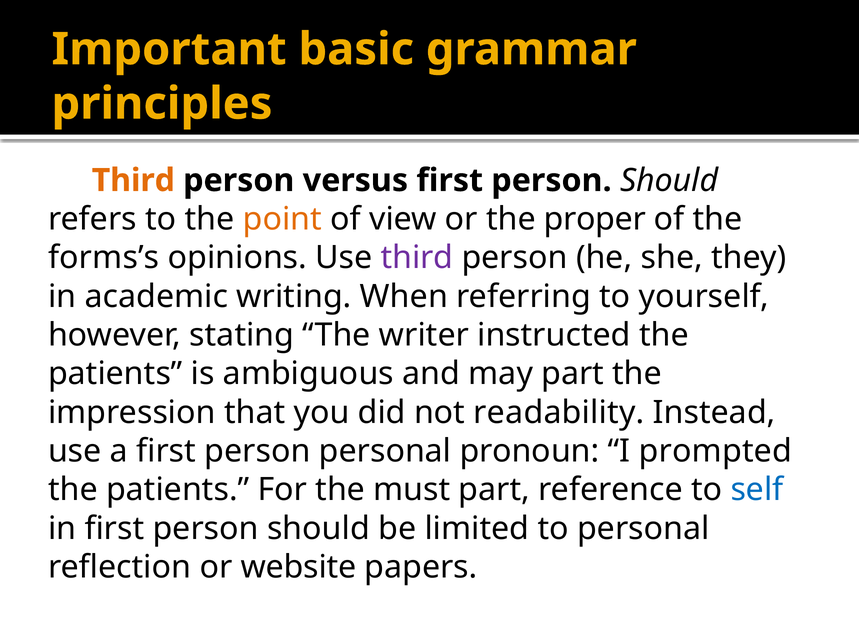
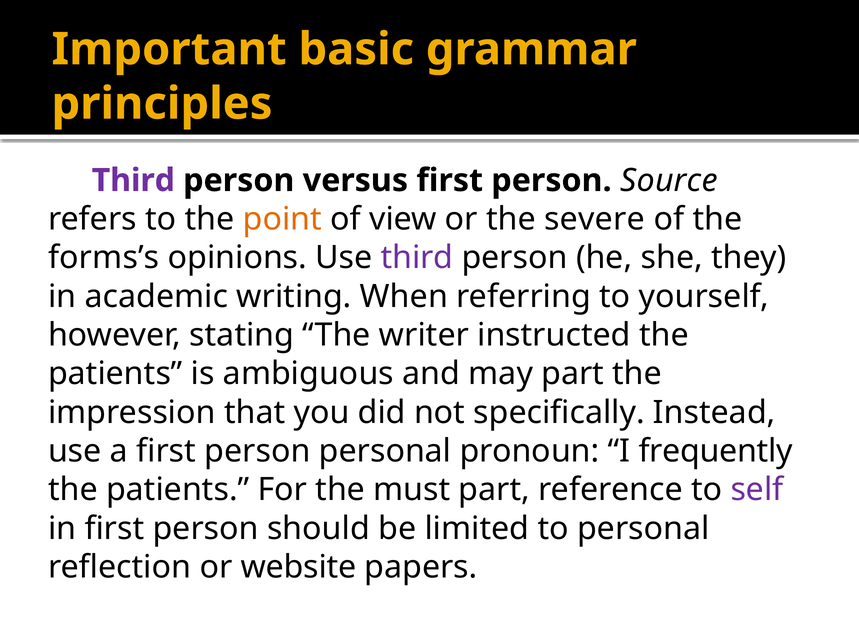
Third colour: orange -> purple (133, 181)
versus first person Should: Should -> Source (669, 181)
proper: proper -> severe (595, 219)
readability: readability -> specifically (559, 413)
prompted: prompted -> frequently (716, 451)
self colour: blue -> purple (757, 490)
